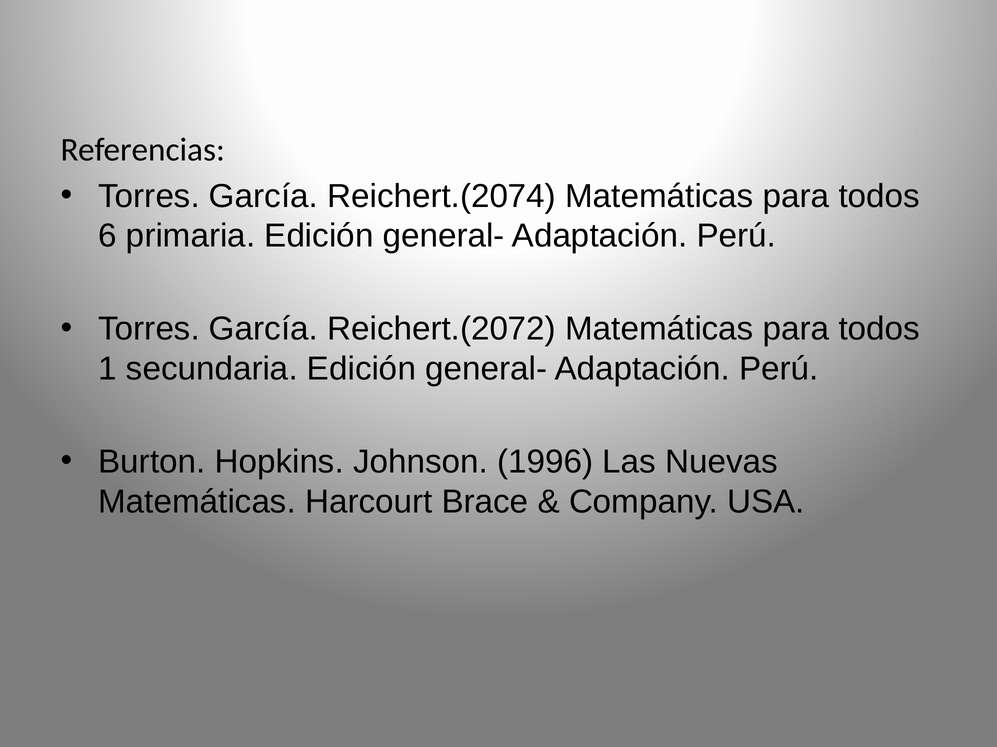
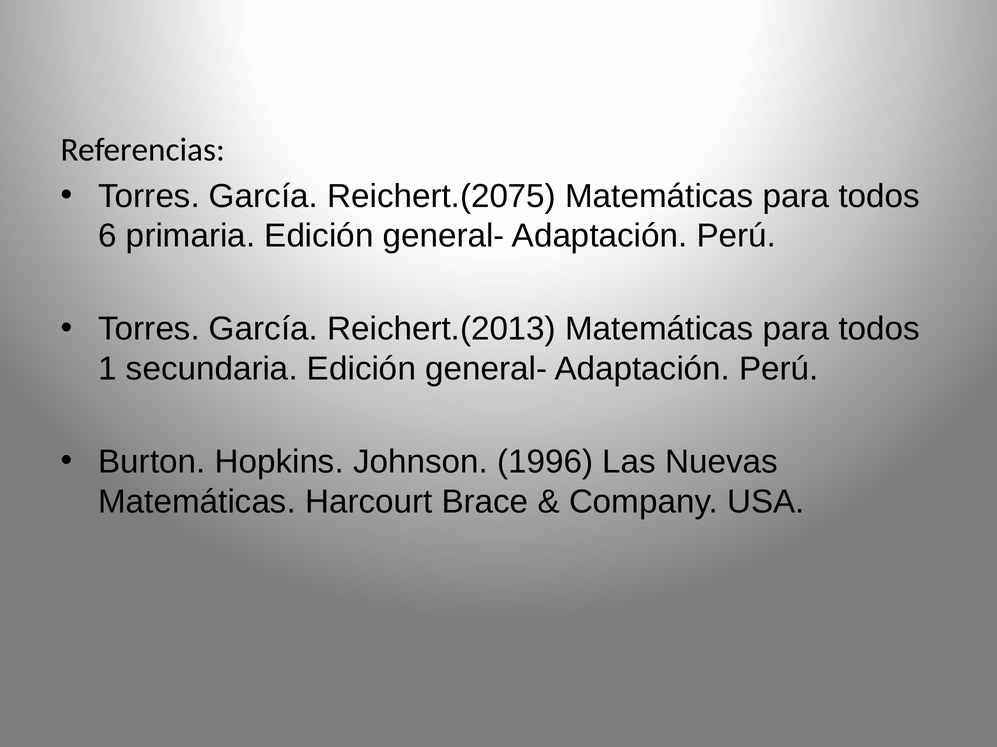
Reichert.(2074: Reichert.(2074 -> Reichert.(2075 (442, 196)
Reichert.(2072: Reichert.(2072 -> Reichert.(2013 (442, 329)
